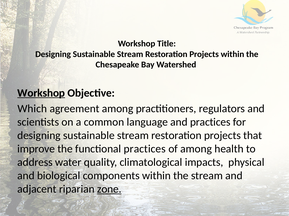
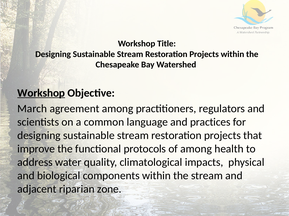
Which: Which -> March (32, 109)
functional practices: practices -> protocols (145, 149)
zone underline: present -> none (109, 190)
